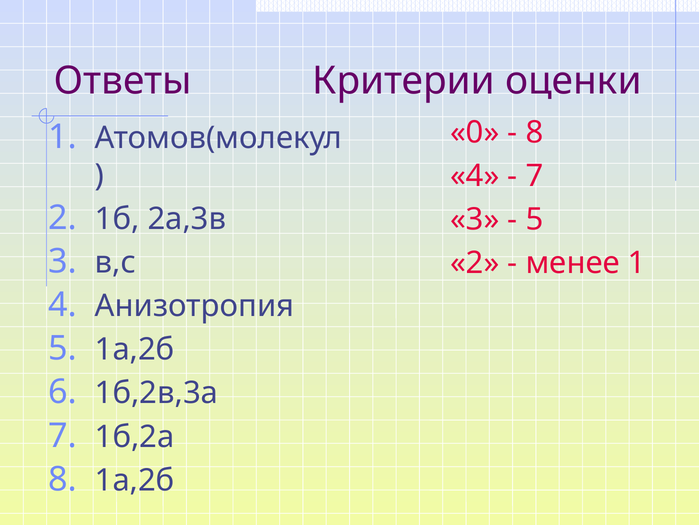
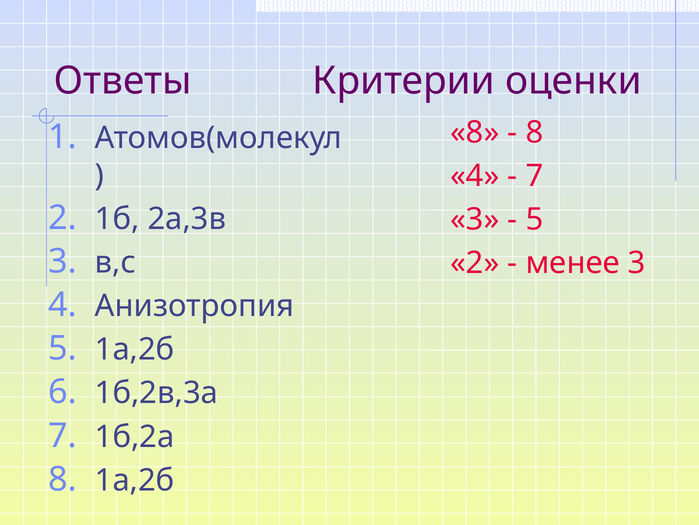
0: 0 -> 8 (475, 132)
менее 1: 1 -> 3 (637, 263)
